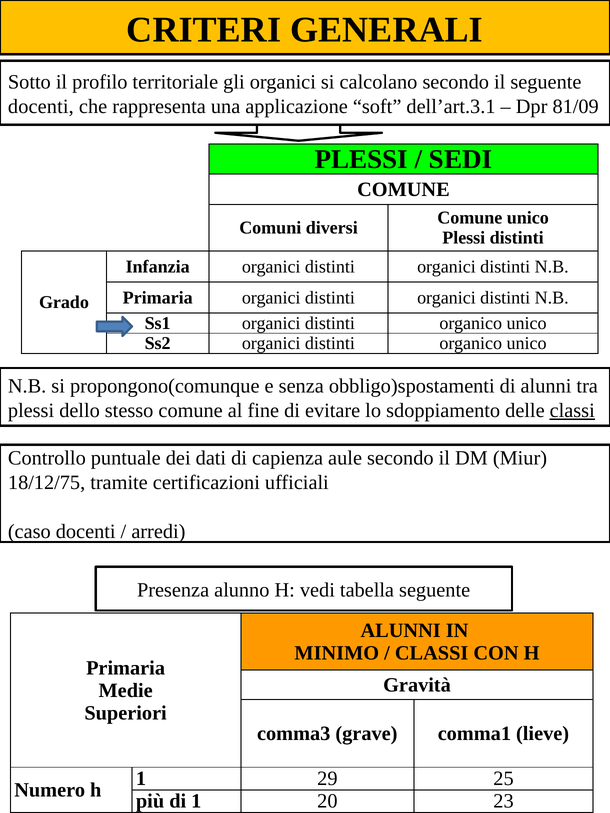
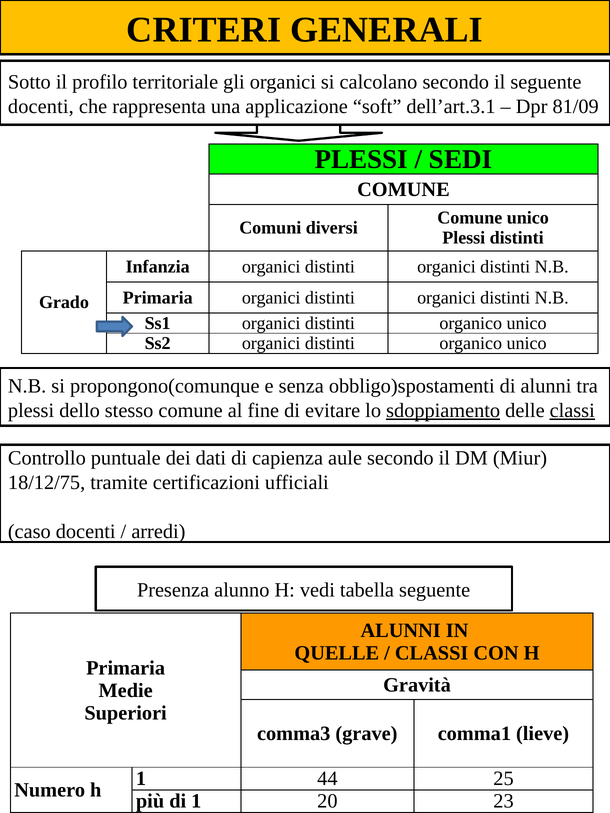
sdoppiamento underline: none -> present (443, 411)
MINIMO: MINIMO -> QUELLE (337, 653)
29: 29 -> 44 (327, 779)
